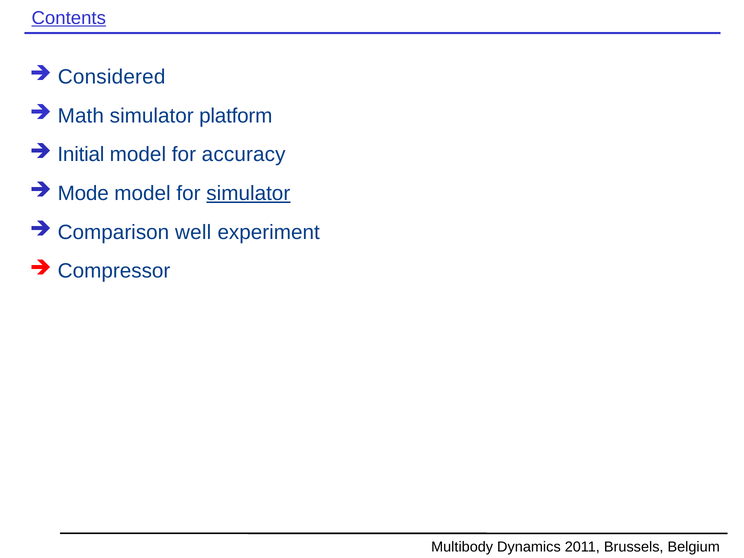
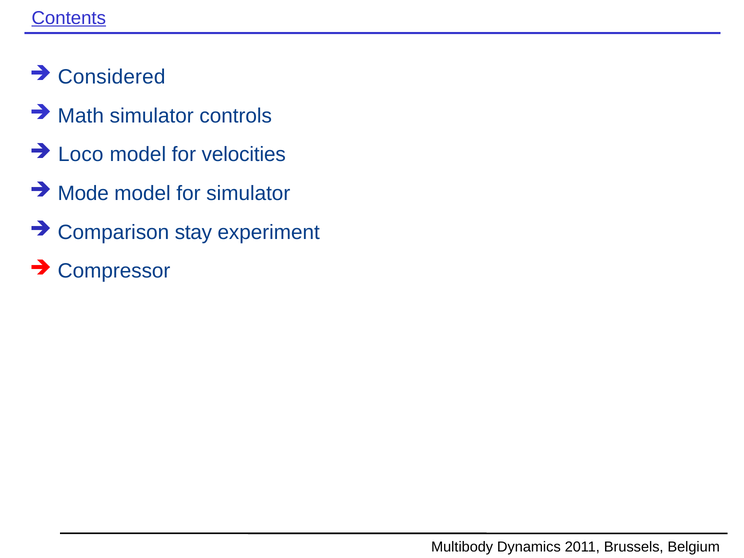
platform: platform -> controls (236, 116)
Initial: Initial -> Loco (81, 155)
accuracy: accuracy -> velocities (244, 155)
simulator underline: present -> none (248, 193)
well: well -> stay (193, 232)
